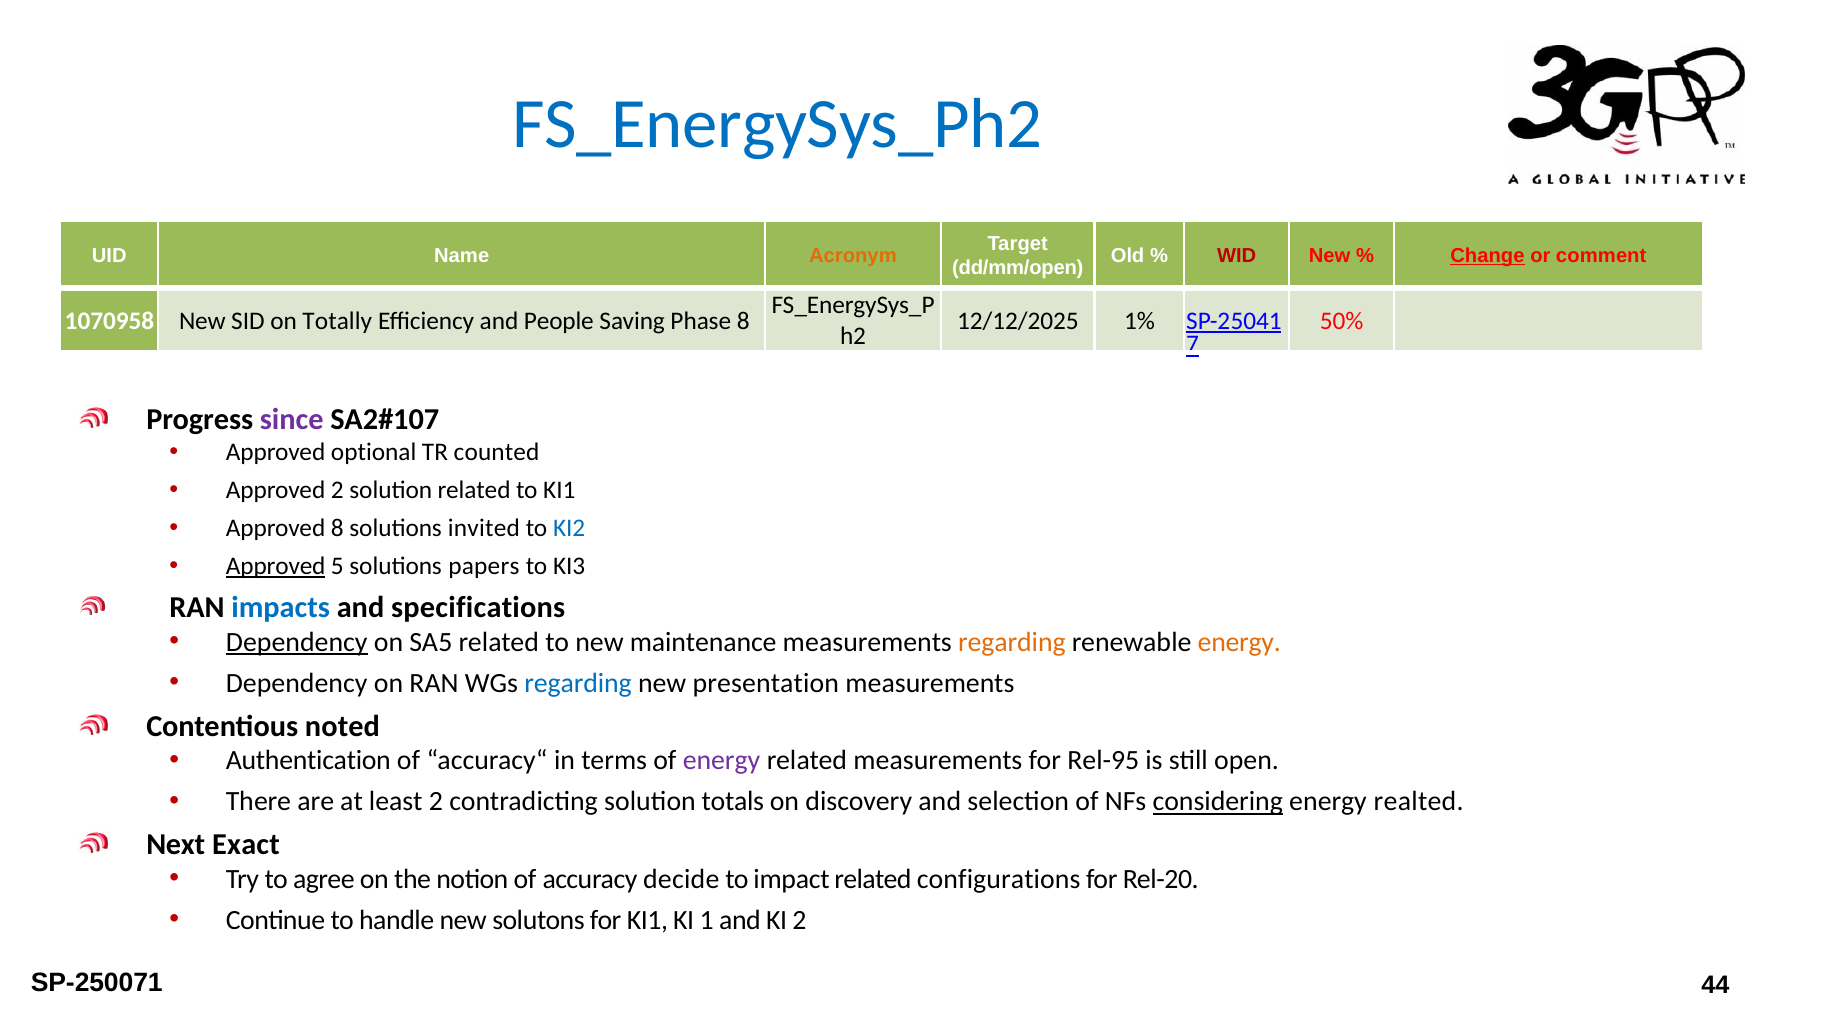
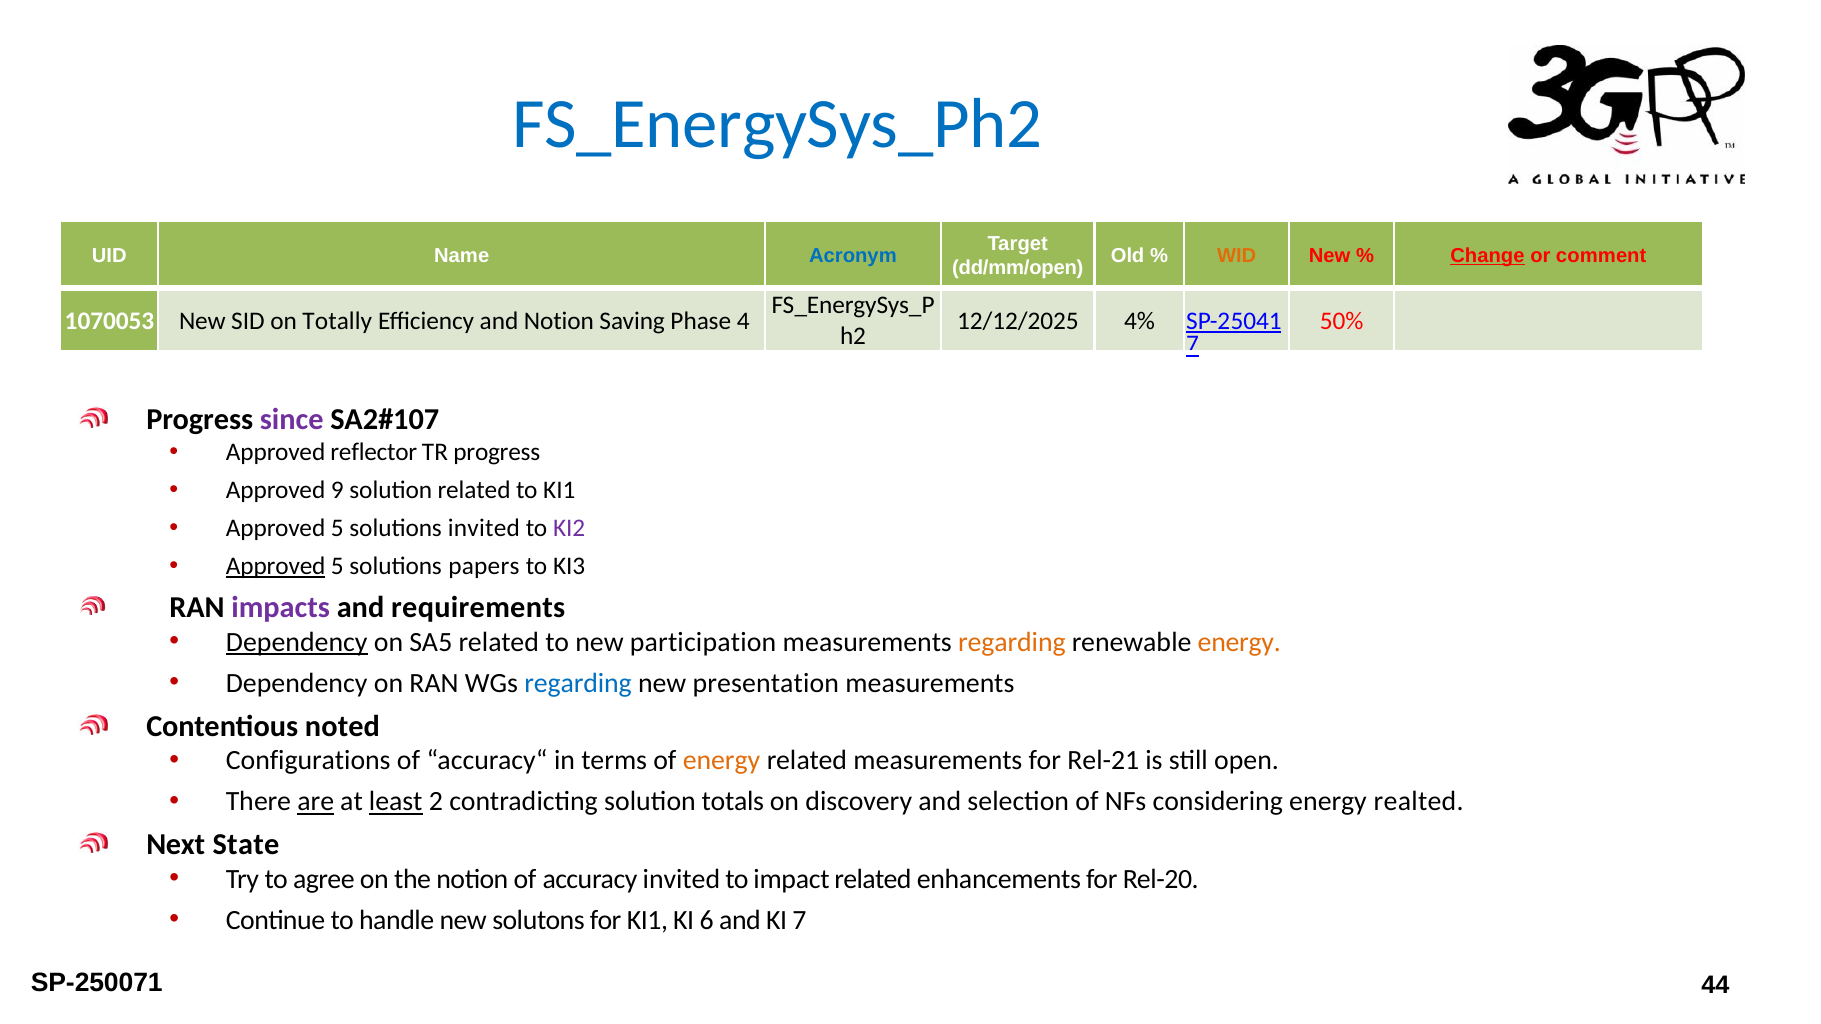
Acronym colour: orange -> blue (853, 256)
WID colour: red -> orange (1237, 256)
1070958: 1070958 -> 1070053 (109, 321)
and People: People -> Notion (559, 321)
Phase 8: 8 -> 4 (743, 321)
1%: 1% -> 4% (1140, 321)
optional: optional -> reflector (374, 452)
TR counted: counted -> progress (497, 452)
Approved 2: 2 -> 9 (337, 490)
8: 8 -> 5 (337, 528)
KI2 colour: blue -> purple (569, 528)
impacts colour: blue -> purple (281, 608)
specifications: specifications -> requirements (478, 608)
maintenance: maintenance -> participation (703, 643)
Authentication: Authentication -> Configurations (308, 761)
energy colour: purple -> orange (722, 761)
Rel-95: Rel-95 -> Rel-21 (1103, 761)
are underline: none -> present (316, 802)
least underline: none -> present (396, 802)
considering underline: present -> none (1218, 802)
Exact: Exact -> State (246, 845)
accuracy decide: decide -> invited (681, 879)
configurations: configurations -> enhancements (999, 879)
1: 1 -> 6 (707, 920)
KI 2: 2 -> 7 (799, 920)
